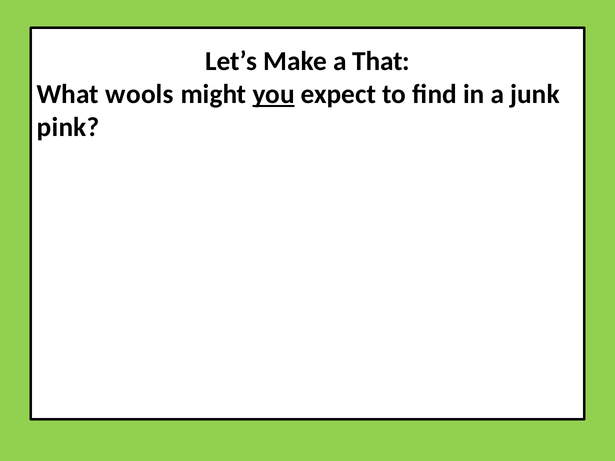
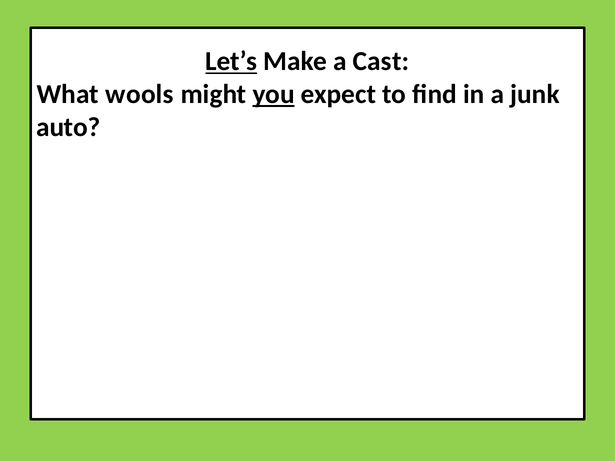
Let’s underline: none -> present (231, 61)
That: That -> Cast (381, 61)
pink: pink -> auto (68, 127)
